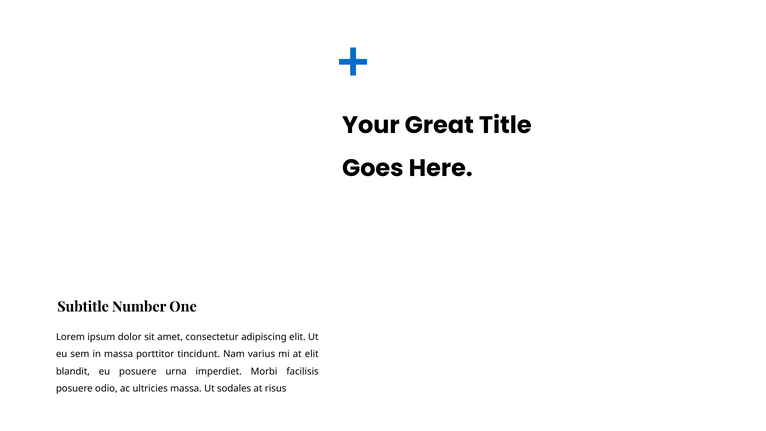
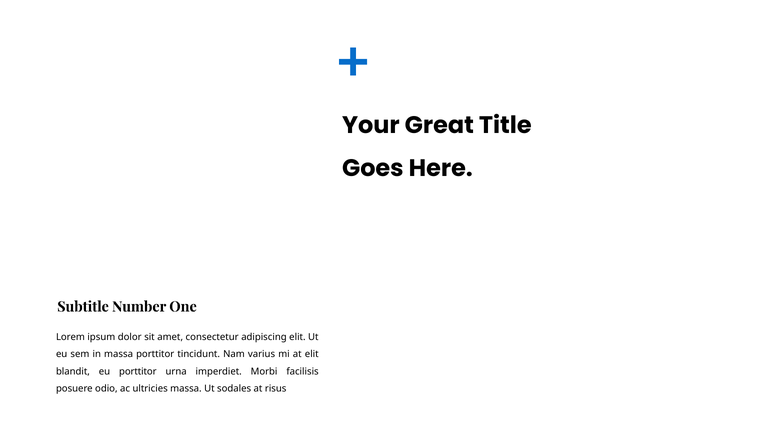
eu posuere: posuere -> porttitor (138, 371)
